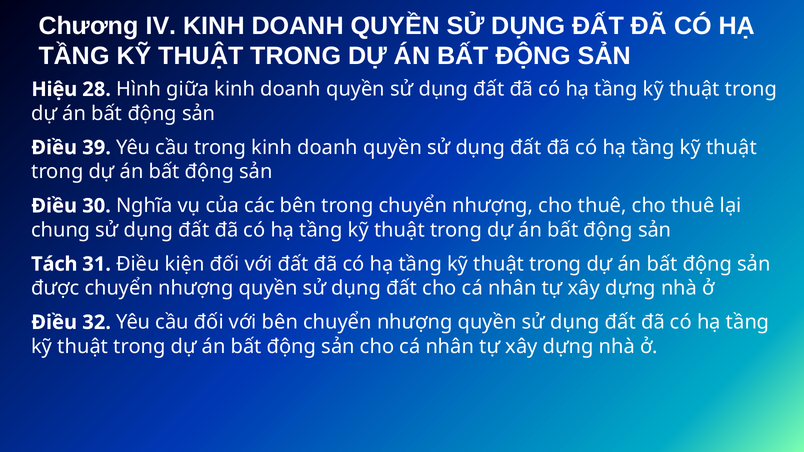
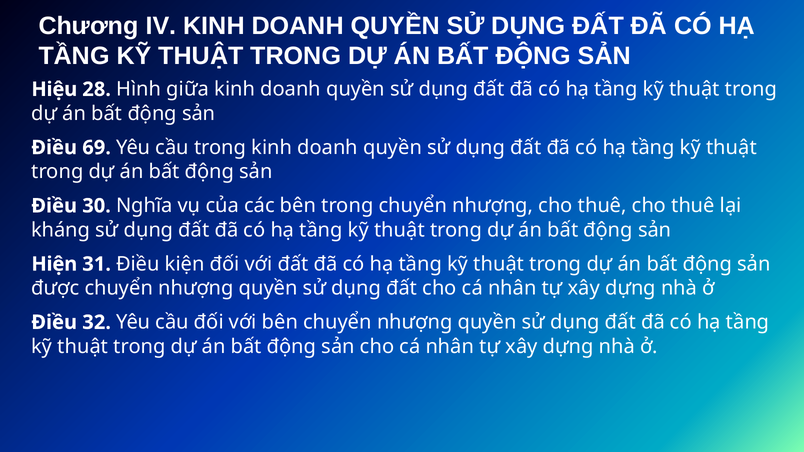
39: 39 -> 69 (97, 148)
chung: chung -> kháng (61, 230)
Tách: Tách -> Hiện (54, 264)
